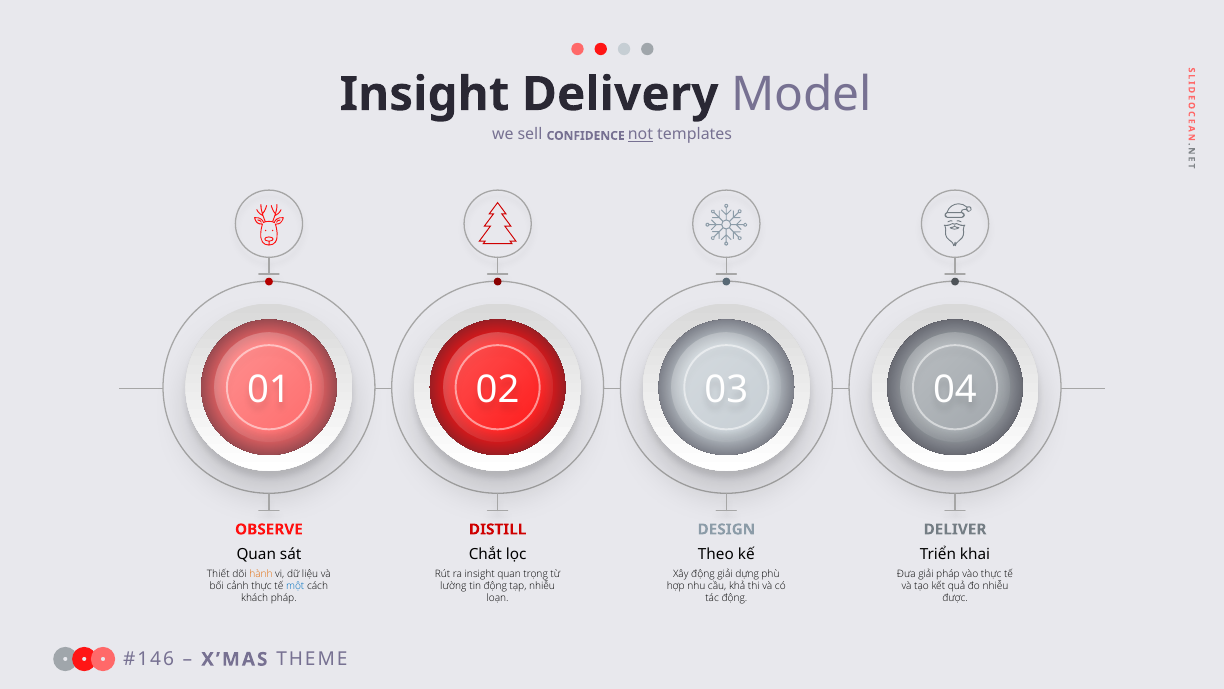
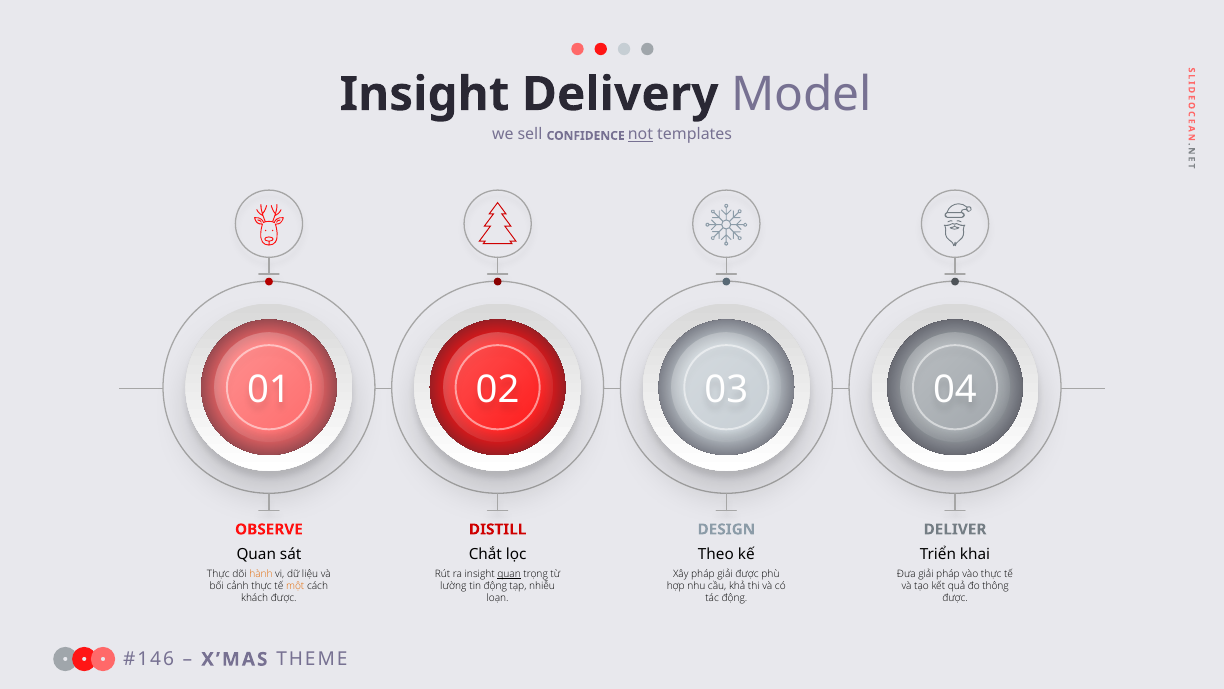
Thiết: Thiết -> Thực (218, 573)
quan underline: none -> present (509, 573)
Xây động: động -> pháp (703, 573)
giải dựng: dựng -> được (747, 573)
một colour: blue -> orange (295, 586)
đo nhiễu: nhiễu -> thông (996, 586)
khách pháp: pháp -> được (284, 598)
